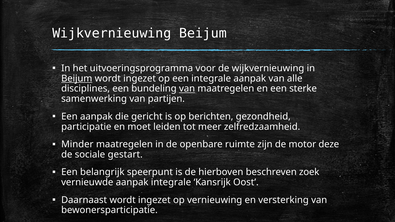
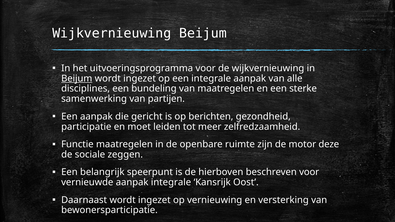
van underline: present -> none (187, 89)
Minder: Minder -> Functie (77, 144)
gestart: gestart -> zeggen (125, 155)
beschreven zoek: zoek -> voor (309, 172)
